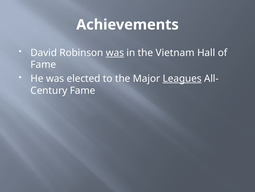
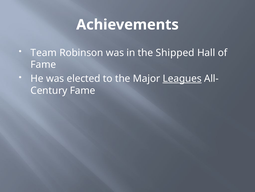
David: David -> Team (44, 53)
was underline: present -> none (115, 53)
Vietnam: Vietnam -> Shipped (175, 53)
